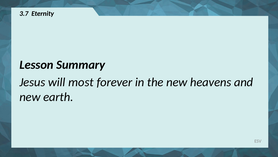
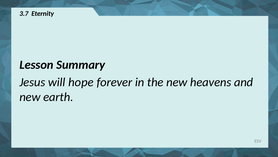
most: most -> hope (81, 82)
